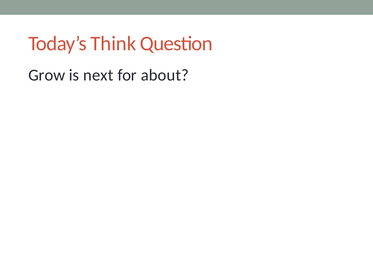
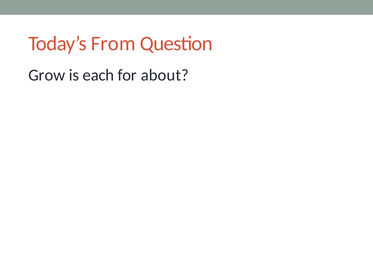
Think: Think -> From (113, 43)
next: next -> each (98, 75)
